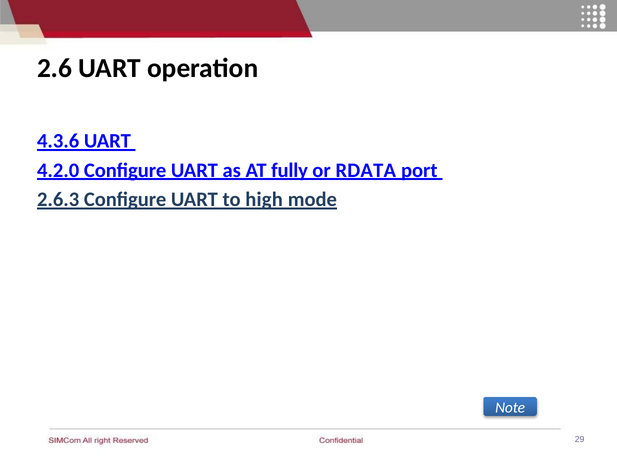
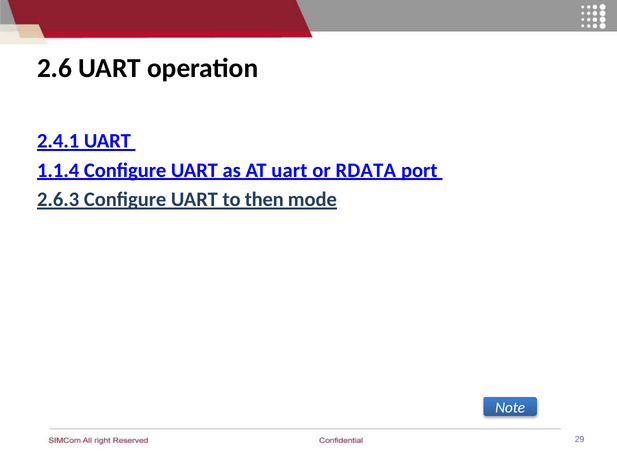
4.3.6: 4.3.6 -> 2.4.1 (58, 141)
4.2.0: 4.2.0 -> 1.1.4 (58, 170)
AT fully: fully -> uart (289, 170)
high: high -> then (264, 199)
